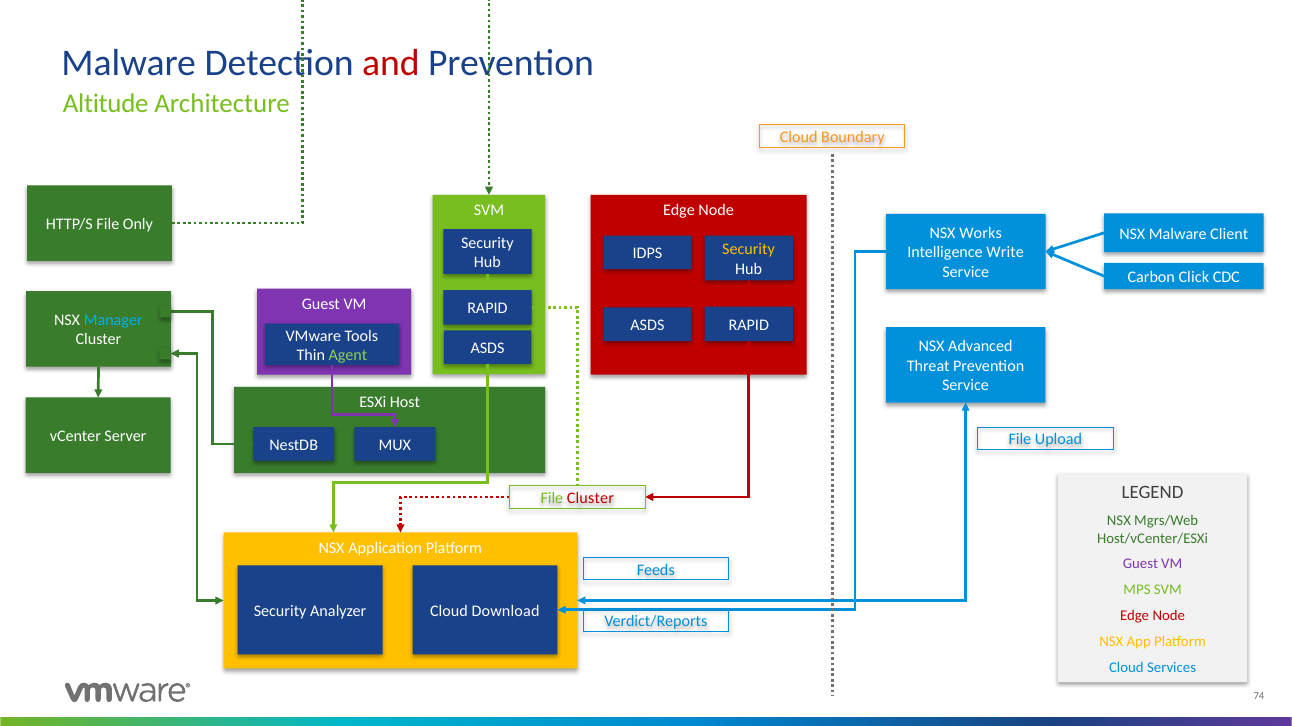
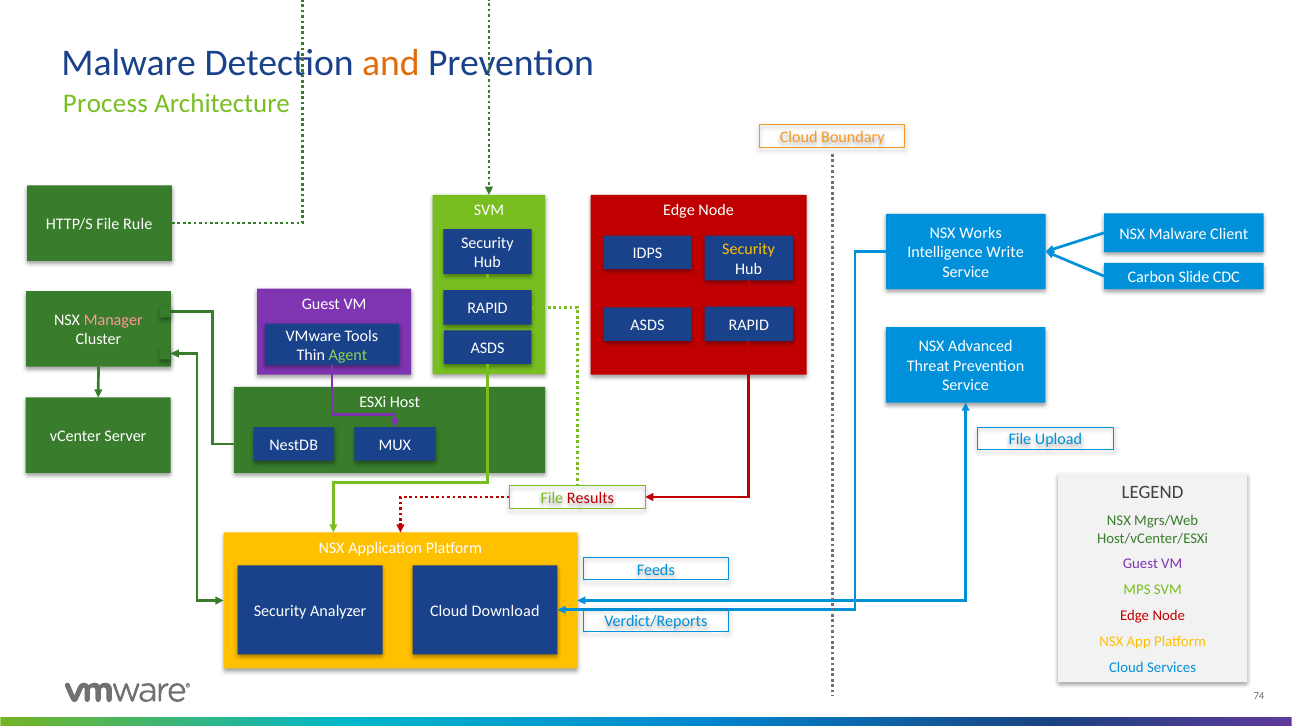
and colour: red -> orange (391, 64)
Altitude: Altitude -> Process (105, 104)
Only: Only -> Rule (138, 224)
Click: Click -> Slide (1194, 278)
Manager colour: light blue -> pink (113, 321)
File Cluster: Cluster -> Results (590, 499)
